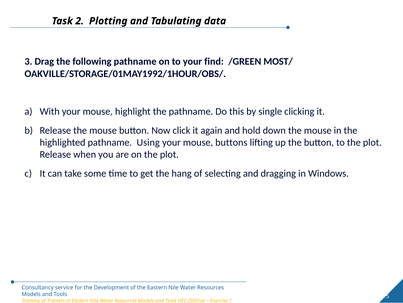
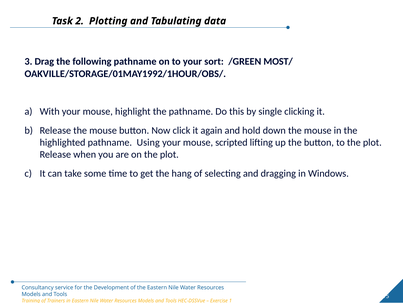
find: find -> sort (214, 61)
buttons: buttons -> scripted (231, 142)
